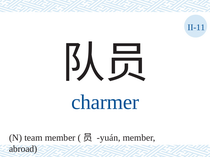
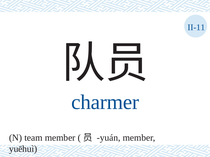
abroad: abroad -> yuēhuì (23, 149)
